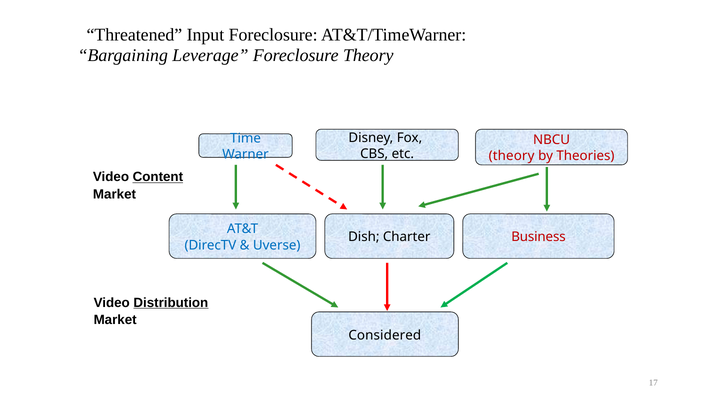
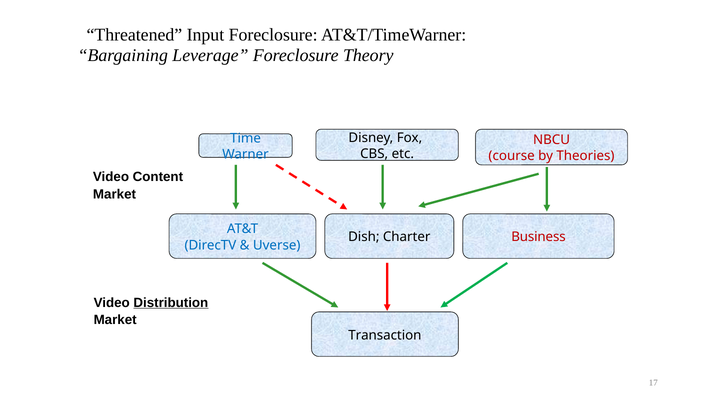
theory: theory -> course (512, 156)
Content underline: present -> none (158, 177)
Considered: Considered -> Transaction (385, 335)
